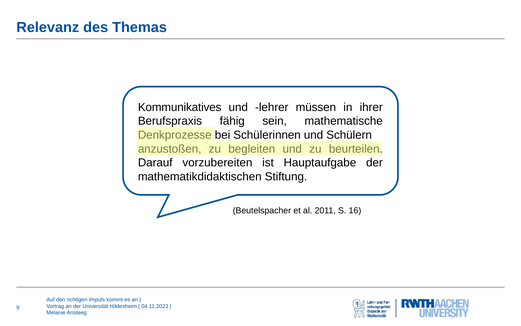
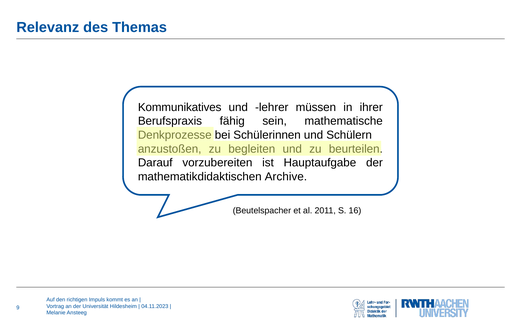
Stiftung: Stiftung -> Archive (286, 177)
